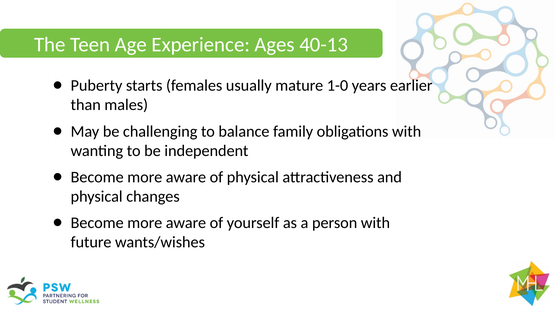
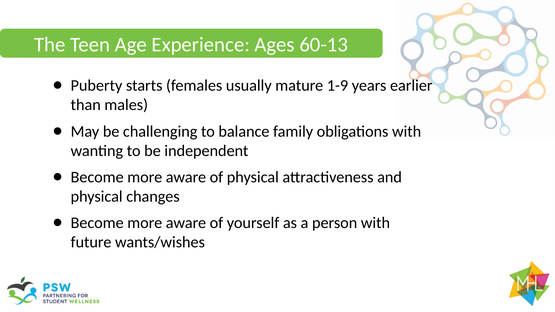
40-13: 40-13 -> 60-13 (324, 45)
1-0: 1-0 -> 1-9 (338, 86)
